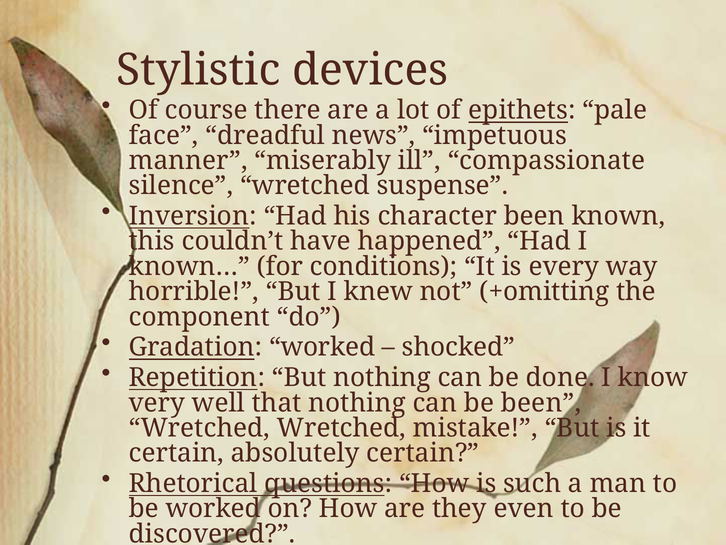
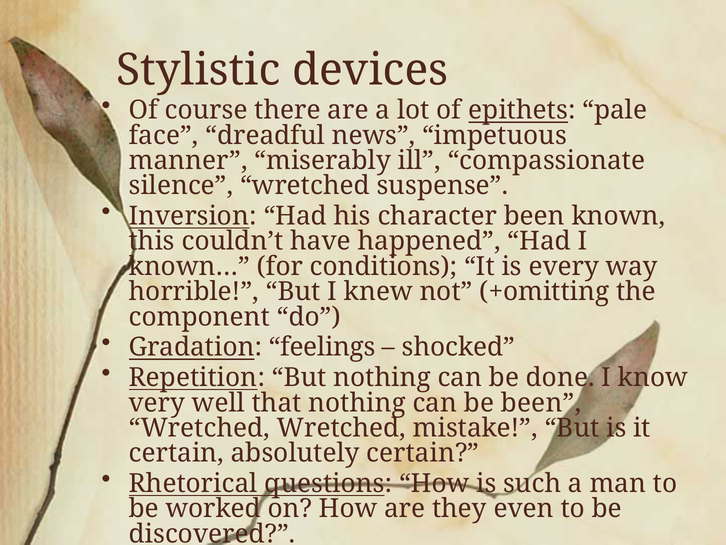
Gradation worked: worked -> feelings (322, 347)
